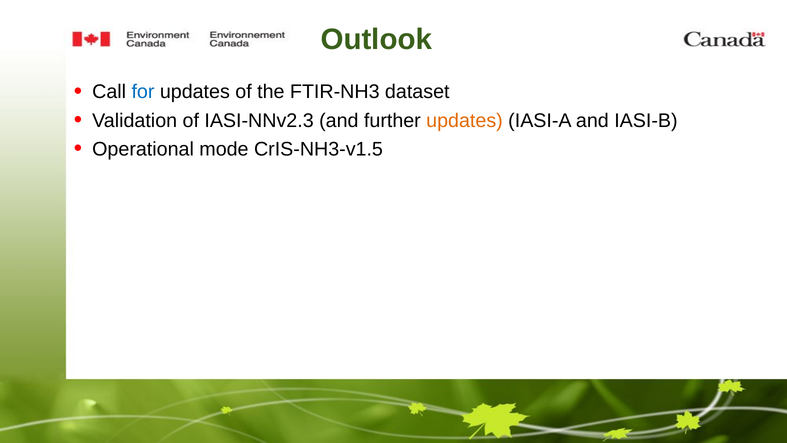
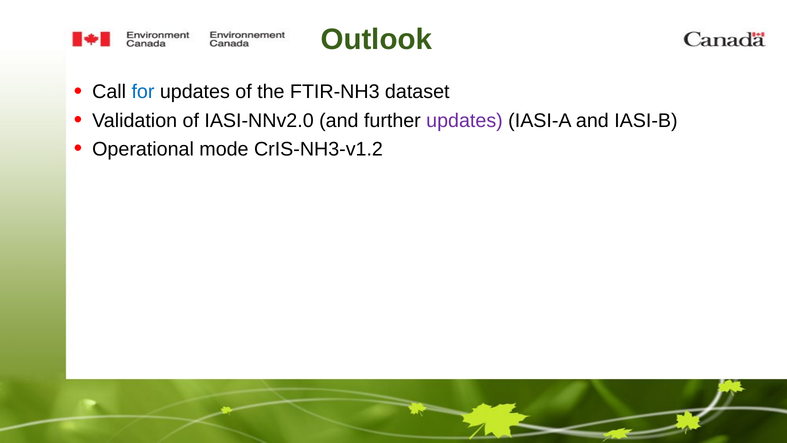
IASI-NNv2.3: IASI-NNv2.3 -> IASI-NNv2.0 (259, 120)
updates colour: orange -> purple (465, 120)
CrIS-NH3-v1.5: CrIS-NH3-v1.5 -> CrIS-NH3-v1.2 (318, 149)
